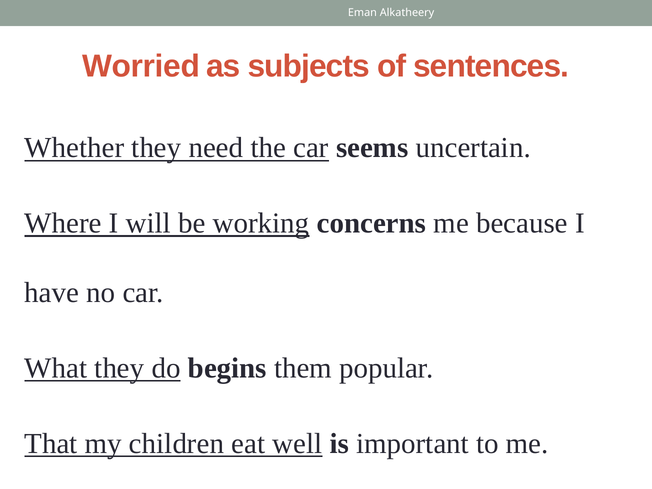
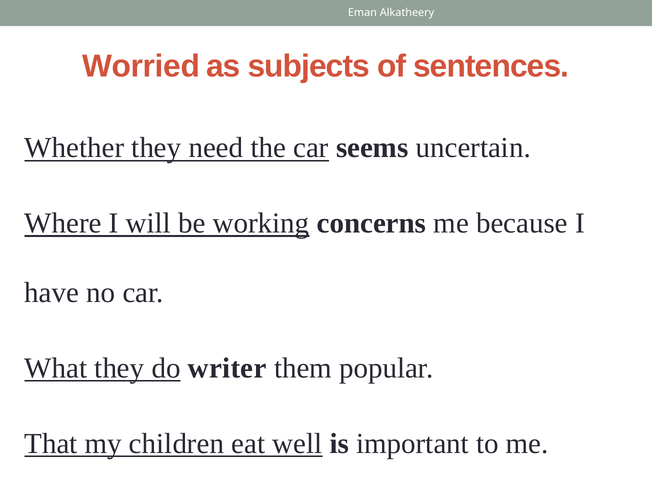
begins: begins -> writer (227, 368)
